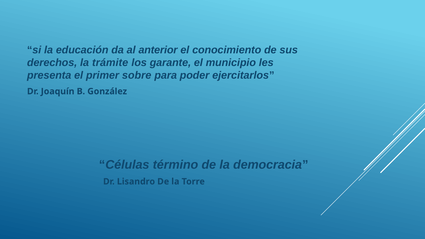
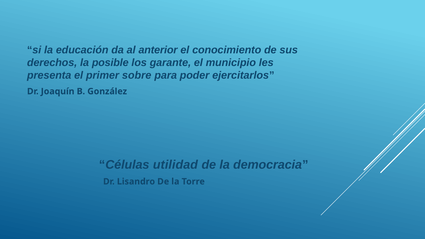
trámite: trámite -> posible (110, 63)
término: término -> utilidad (175, 165)
